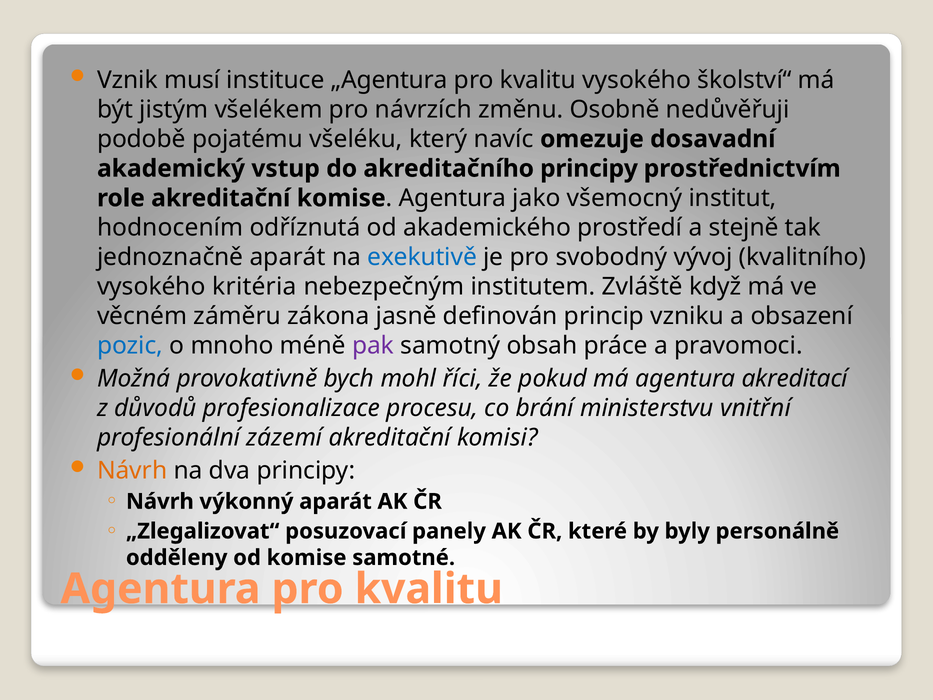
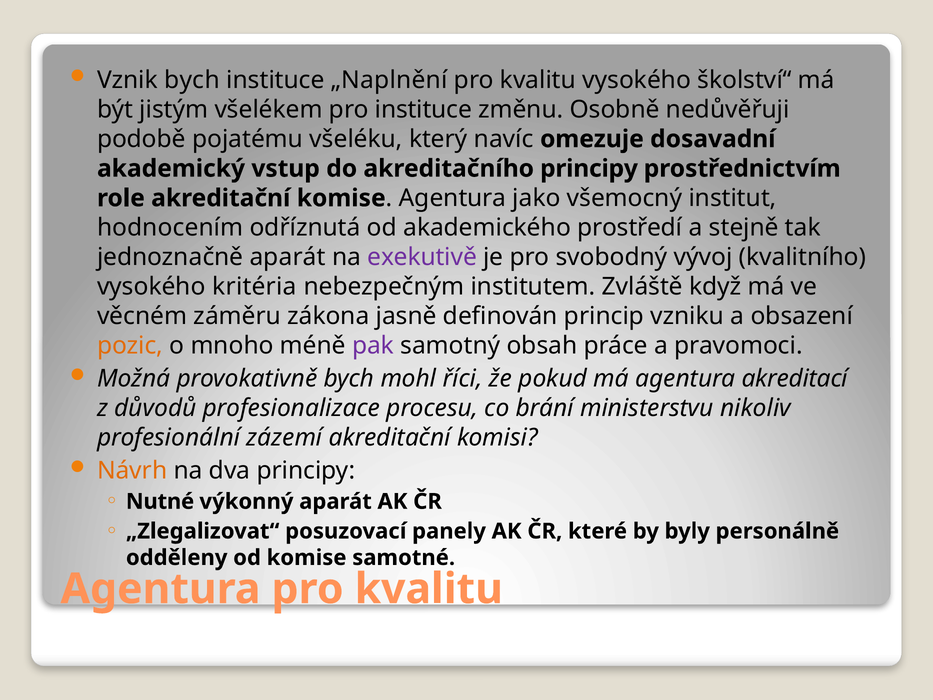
Vznik musí: musí -> bych (192, 80)
„Agentura: „Agentura -> „Naplnění (389, 80)
pro návrzích: návrzích -> instituce (423, 109)
exekutivě colour: blue -> purple (422, 257)
pozic colour: blue -> orange (130, 346)
vnitřní: vnitřní -> nikoliv (756, 408)
Návrh: Návrh -> Nutné (160, 501)
